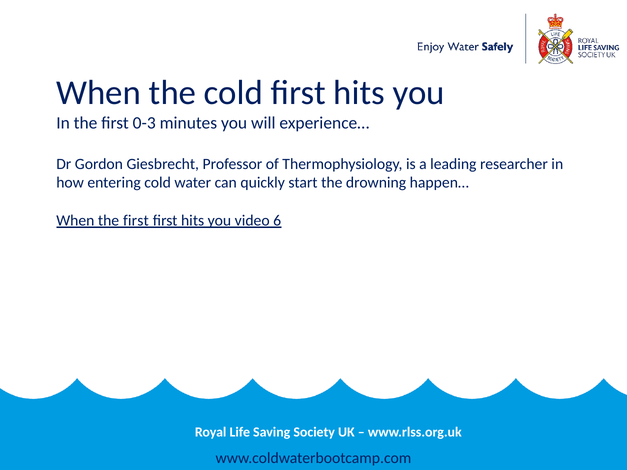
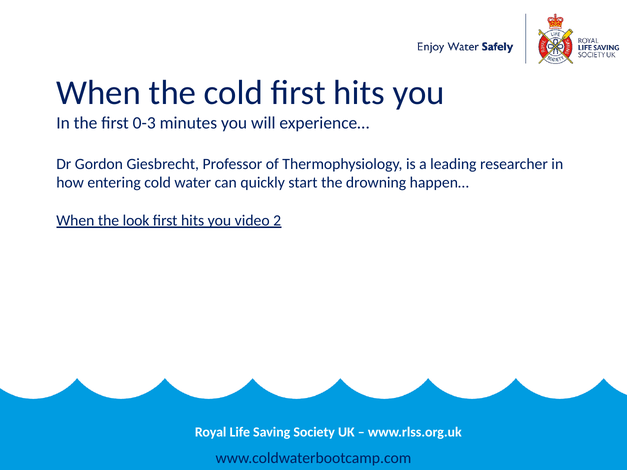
When the first: first -> look (136, 220)
6: 6 -> 2 (277, 220)
